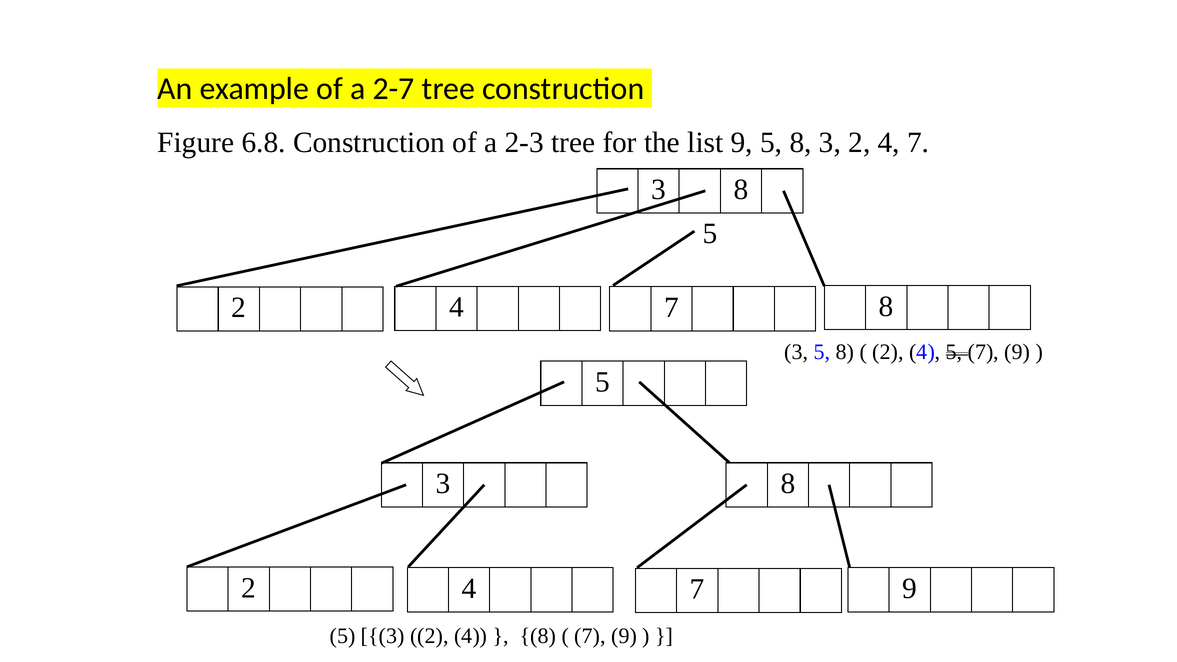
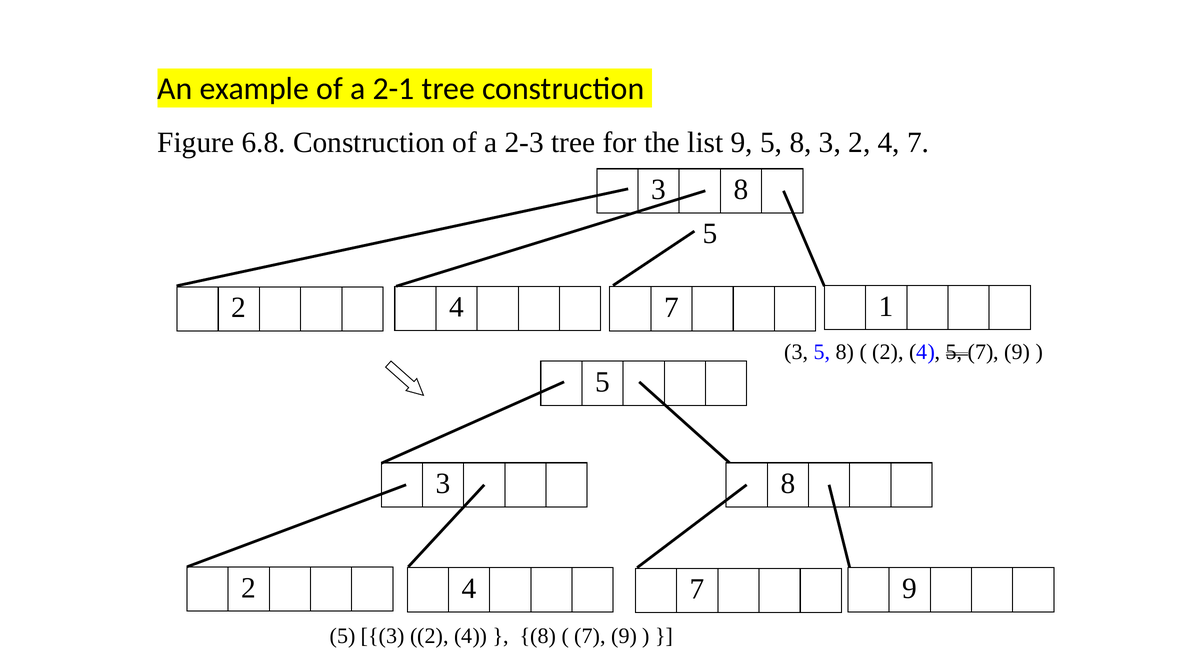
2-7: 2-7 -> 2-1 (394, 88)
2 4 7 8: 8 -> 1 (886, 306)
